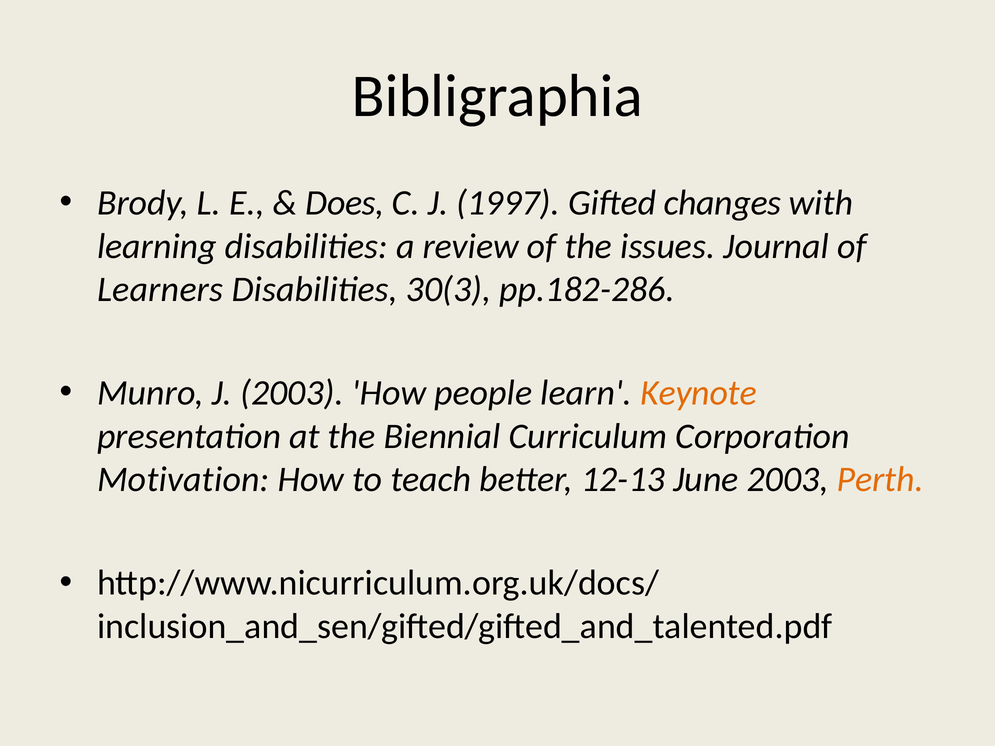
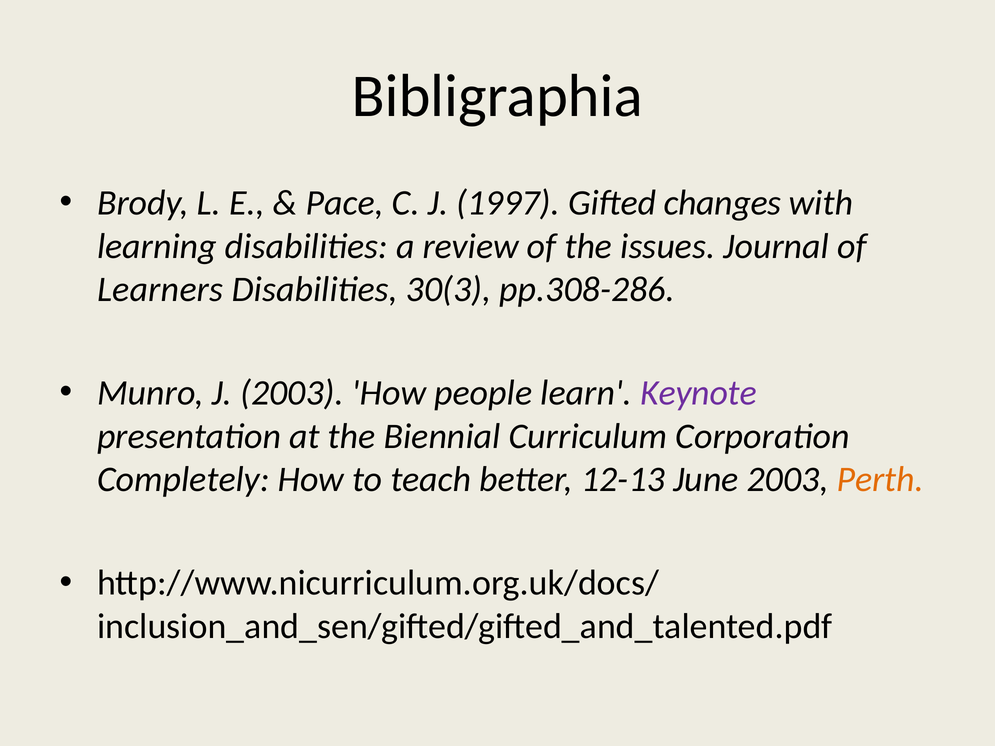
Does: Does -> Pace (345, 203)
pp.182-286: pp.182-286 -> pp.308-286 (587, 289)
Keynote colour: orange -> purple (699, 393)
Motivation: Motivation -> Completely (183, 479)
